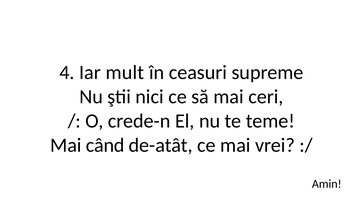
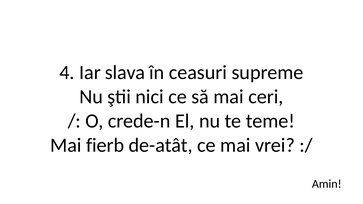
mult: mult -> slava (125, 73)
când: când -> fierb (105, 145)
